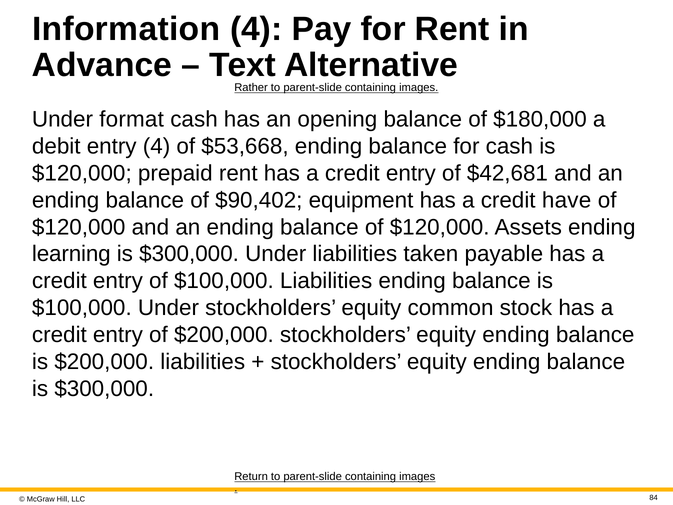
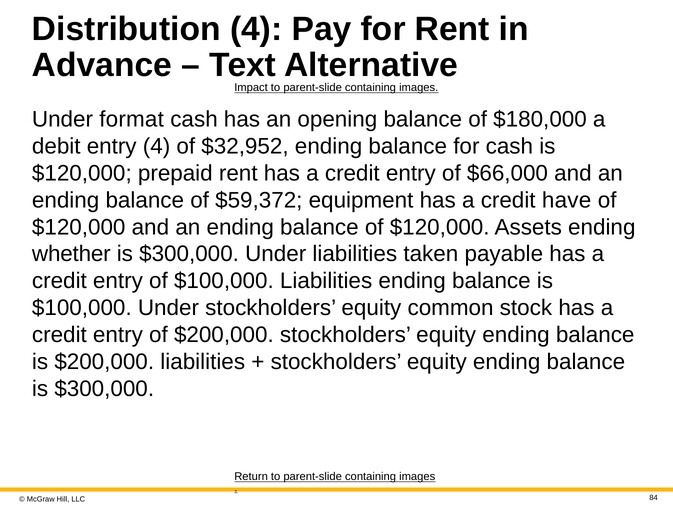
Information: Information -> Distribution (126, 29)
Rather: Rather -> Impact (251, 88)
$53,668: $53,668 -> $32,952 (245, 146)
$42,681: $42,681 -> $66,000 (507, 173)
$90,402: $90,402 -> $59,372 (259, 200)
learning: learning -> whether (71, 254)
